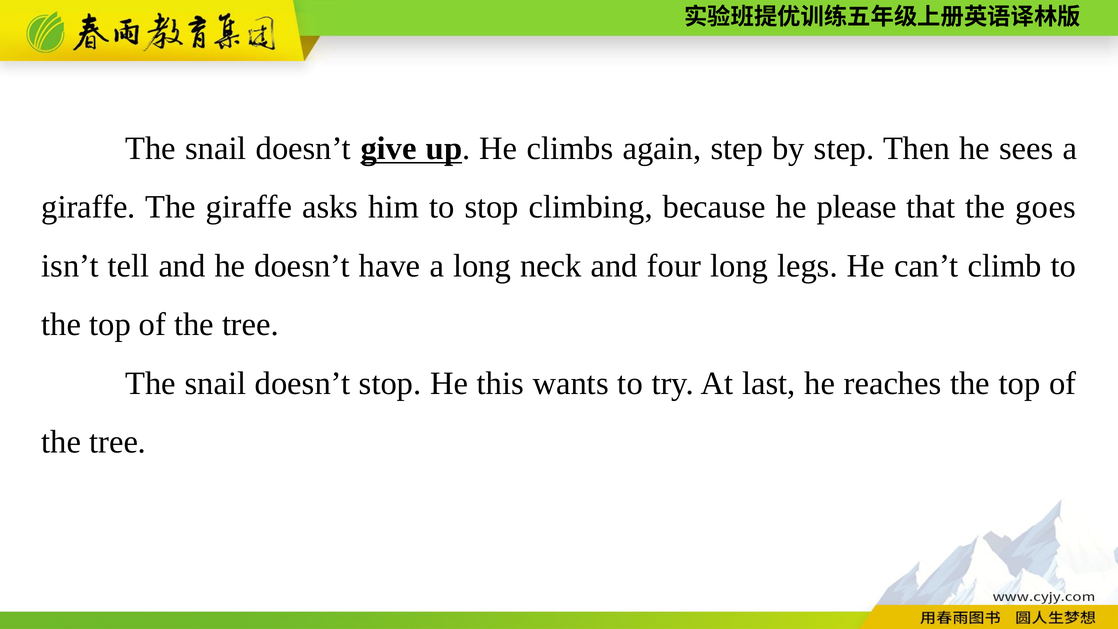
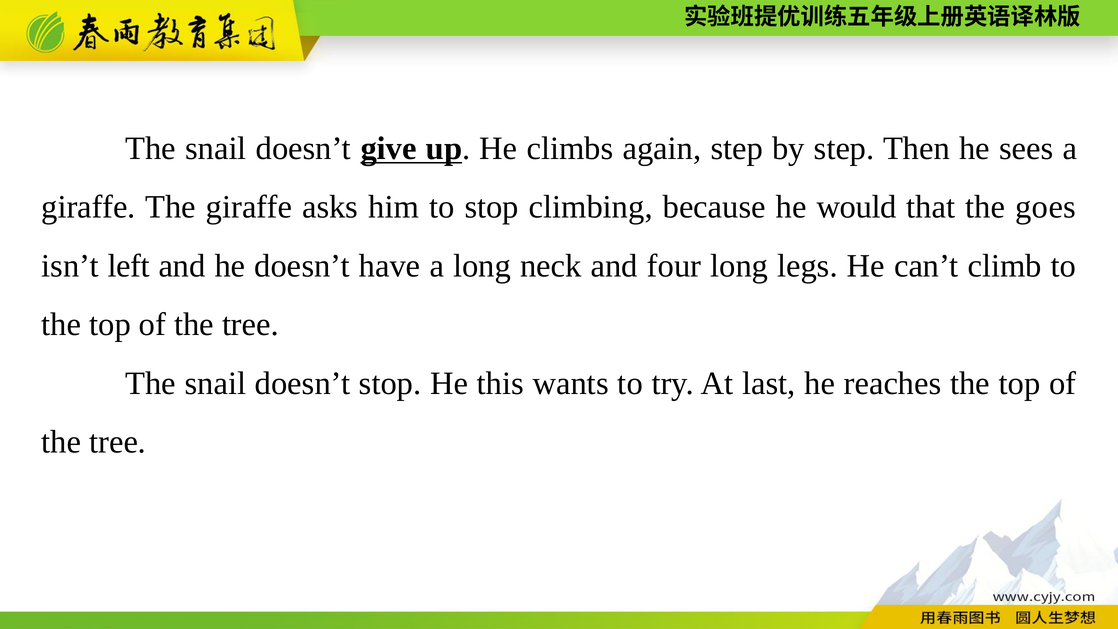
please: please -> would (857, 207)
tell: tell -> left (129, 266)
